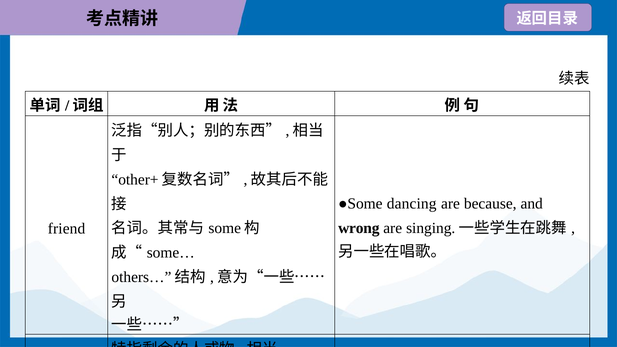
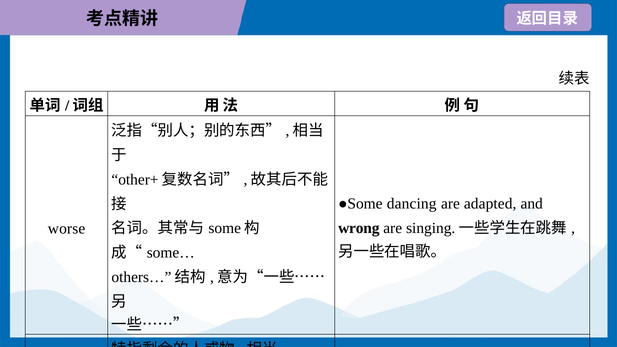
because: because -> adapted (490, 204)
friend: friend -> worse (67, 229)
